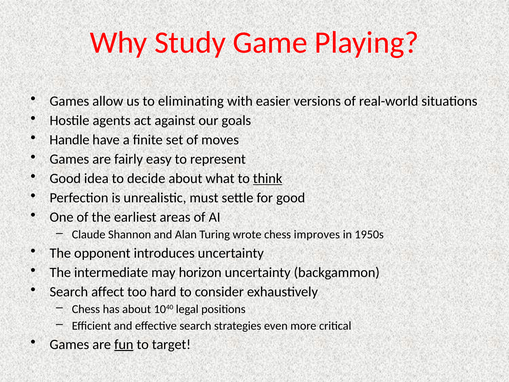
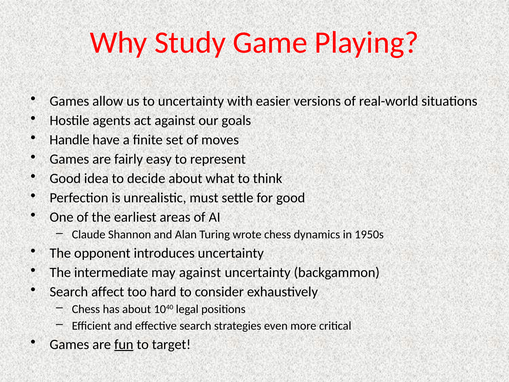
to eliminating: eliminating -> uncertainty (191, 101)
think underline: present -> none (268, 178)
improves: improves -> dynamics (317, 235)
may horizon: horizon -> against (200, 272)
